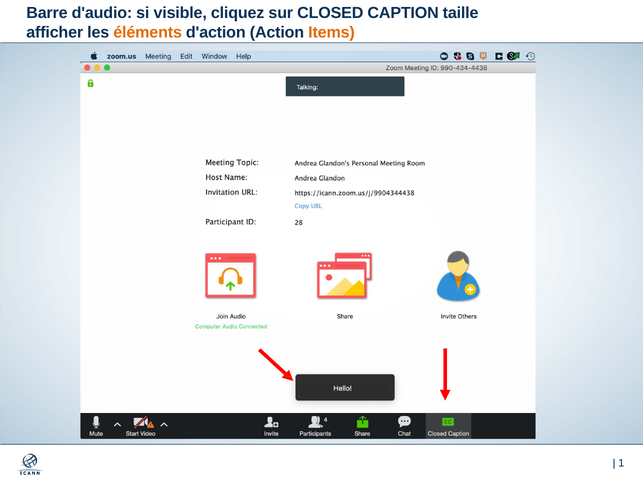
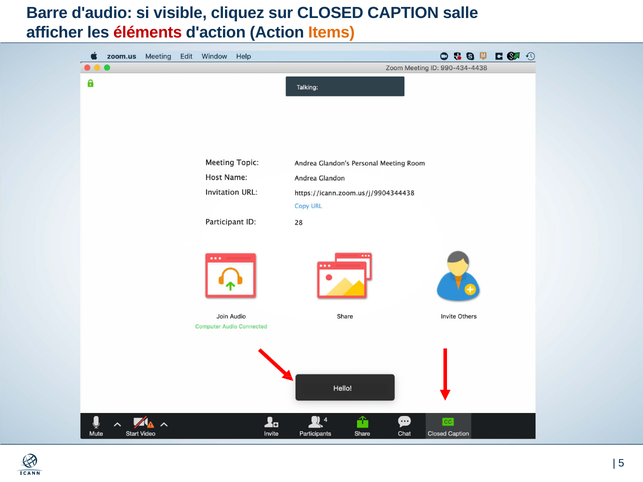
taille: taille -> salle (461, 13)
éléments colour: orange -> red (148, 32)
1: 1 -> 5 (621, 464)
